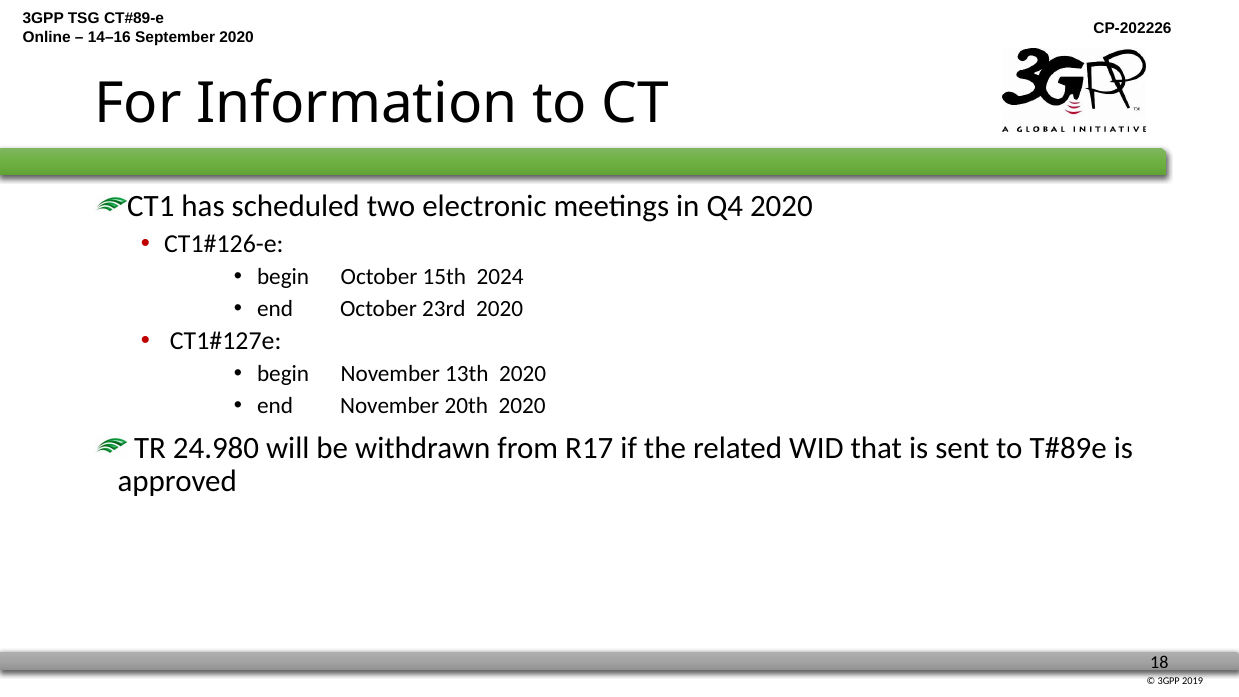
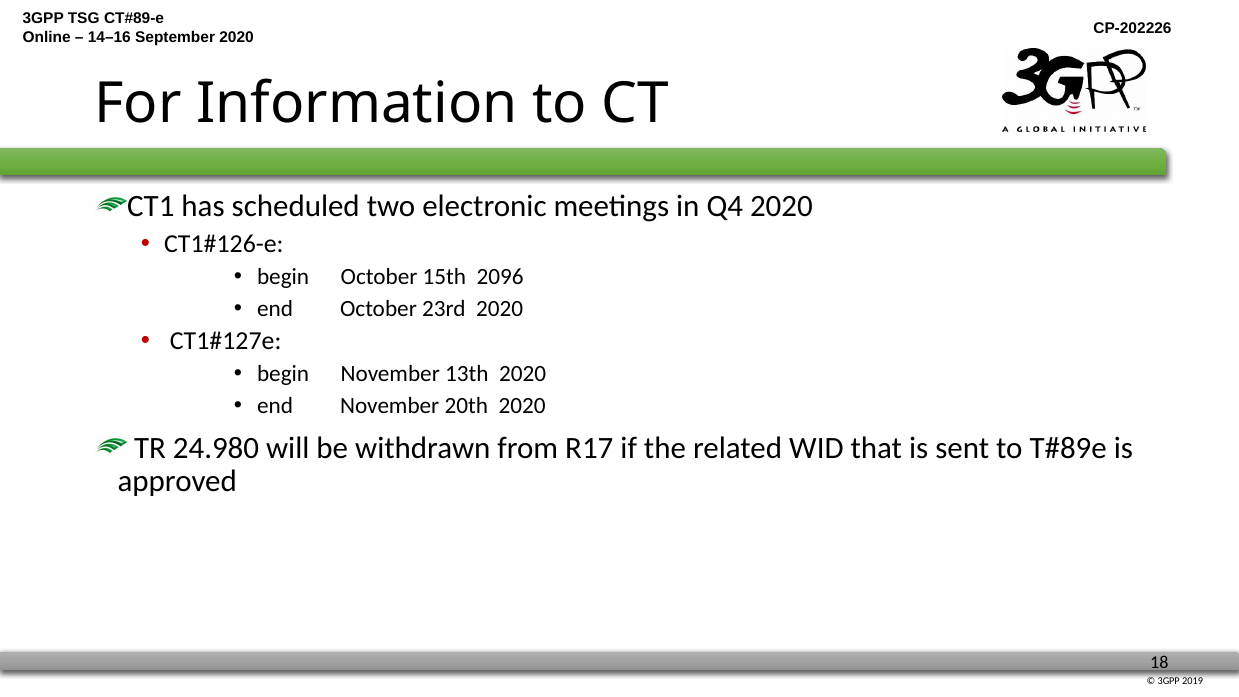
2024: 2024 -> 2096 (500, 277)
